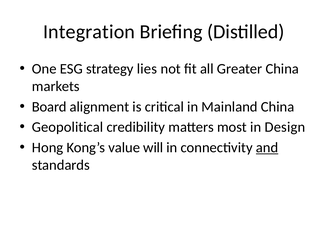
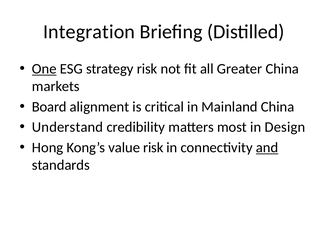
One underline: none -> present (44, 69)
strategy lies: lies -> risk (147, 69)
Geopolitical: Geopolitical -> Understand (68, 127)
value will: will -> risk (153, 148)
